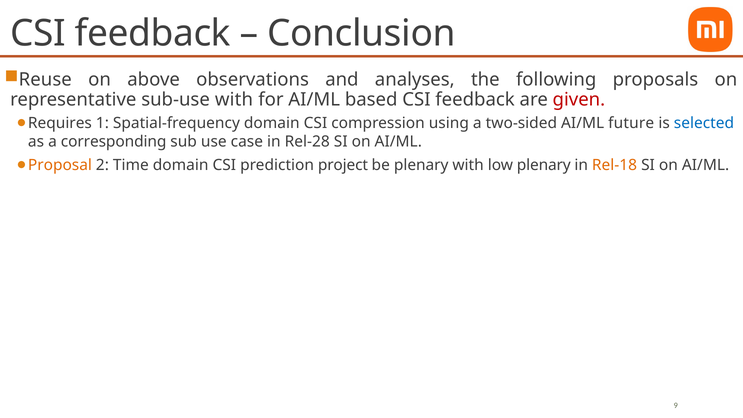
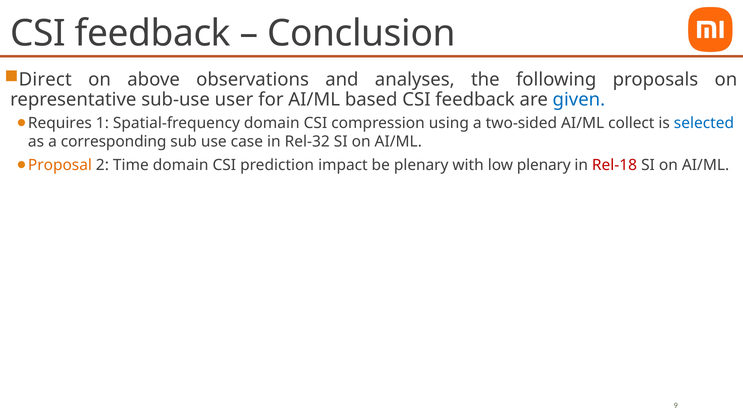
Reuse: Reuse -> Direct (45, 79)
sub-use with: with -> user (234, 99)
given colour: red -> blue (579, 99)
future: future -> collect (631, 123)
Rel-28: Rel-28 -> Rel-32 (307, 142)
project: project -> impact (343, 165)
Rel-18 colour: orange -> red (615, 165)
